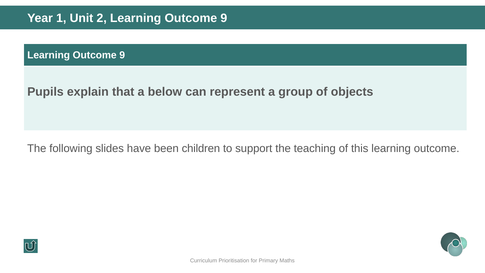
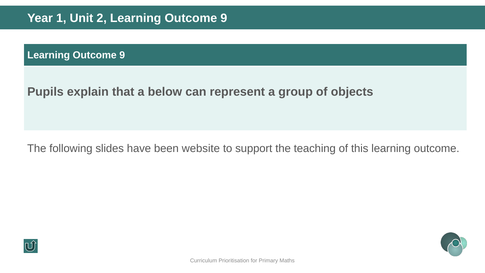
children: children -> website (201, 148)
